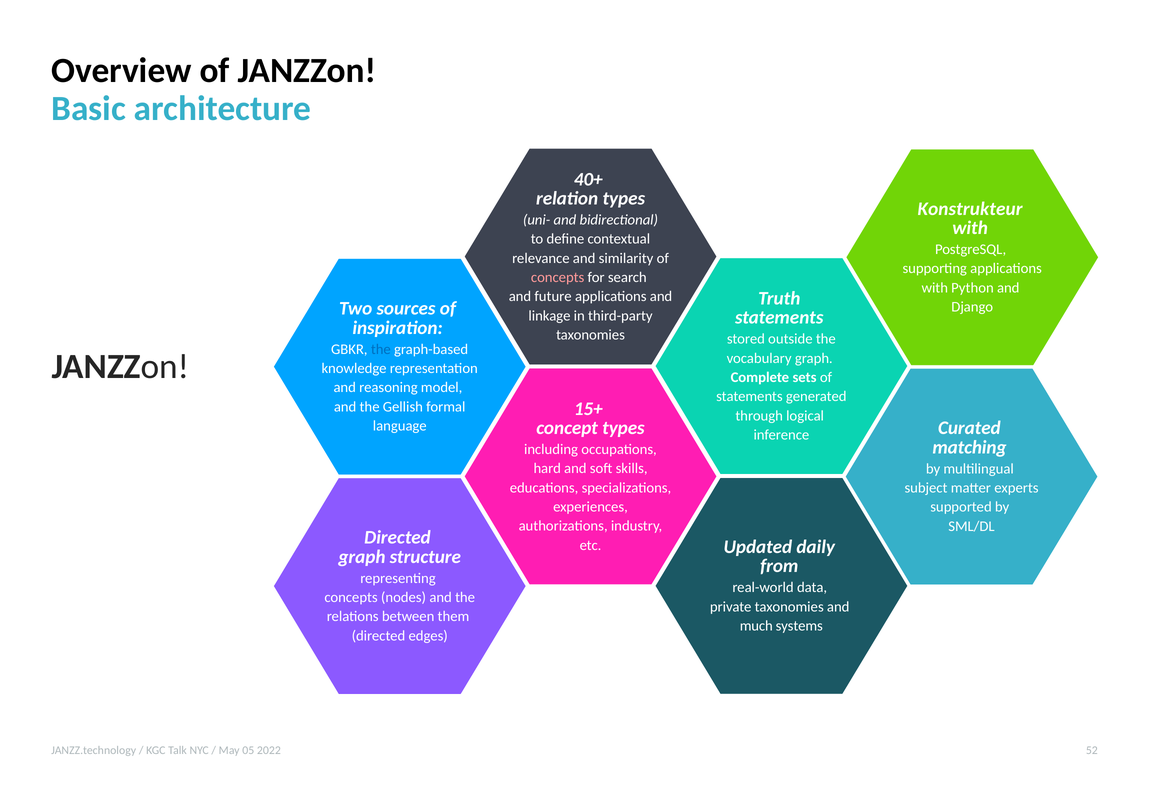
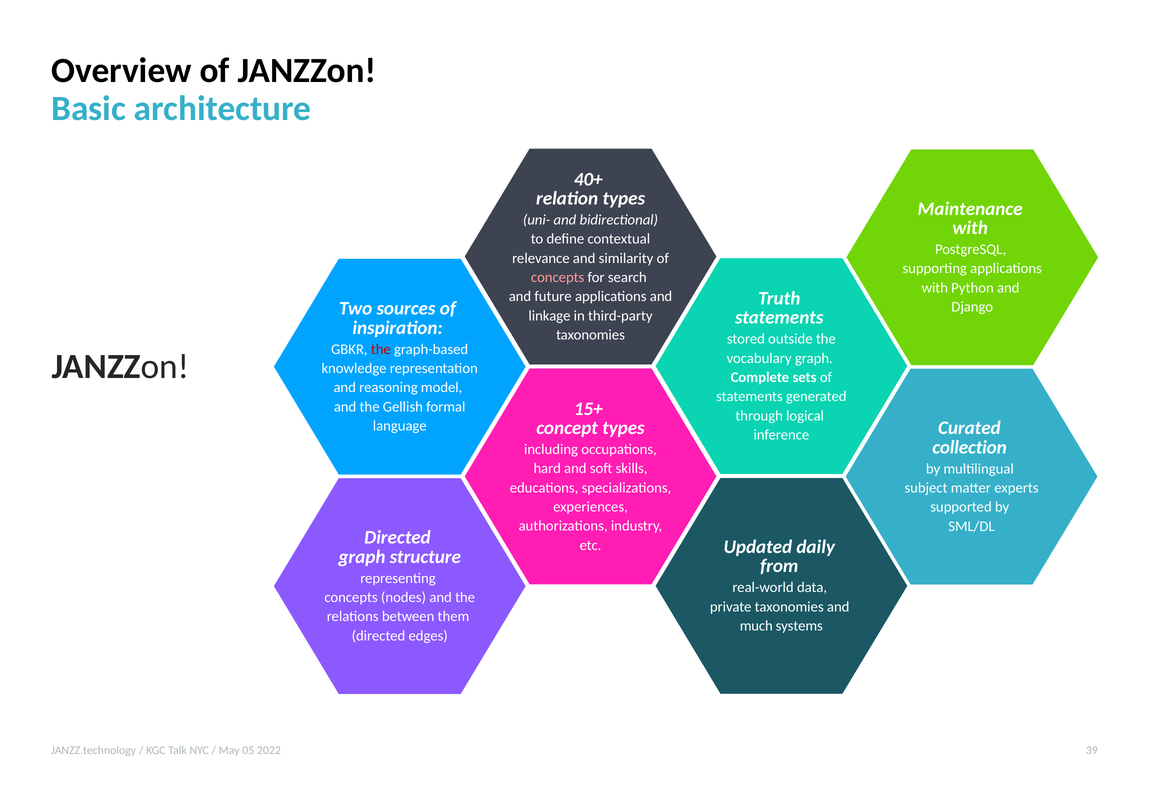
Konstrukteur: Konstrukteur -> Maintenance (970, 209)
the colour: blue -> red (381, 349)
matching: matching -> collection (970, 448)
52: 52 -> 39 (1092, 751)
